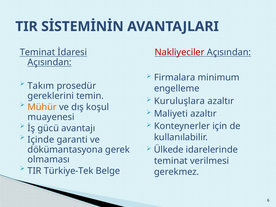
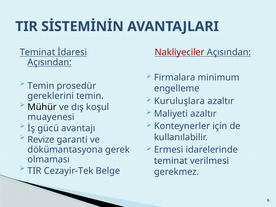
Takım: Takım -> Temin (41, 86)
Mühür colour: orange -> black (42, 107)
Içinde: Içinde -> Revize (41, 140)
Ülkede: Ülkede -> Ermesi (169, 150)
Türkiye-Tek: Türkiye-Tek -> Cezayir-Tek (69, 171)
